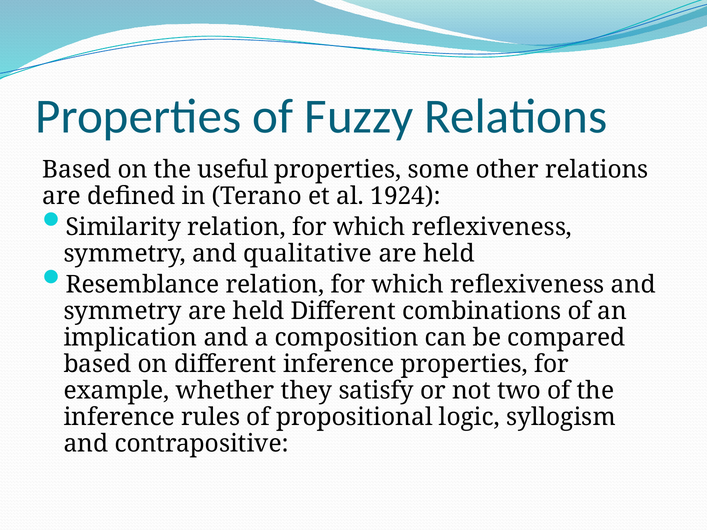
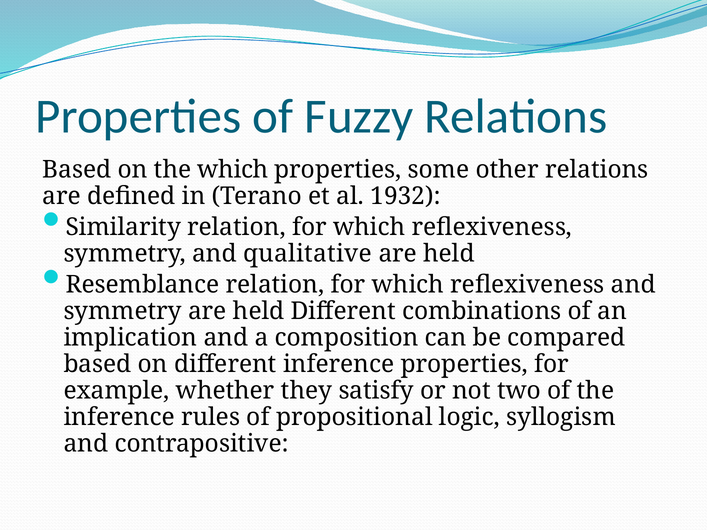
the useful: useful -> which (233, 170)
1924: 1924 -> 1932 (405, 196)
